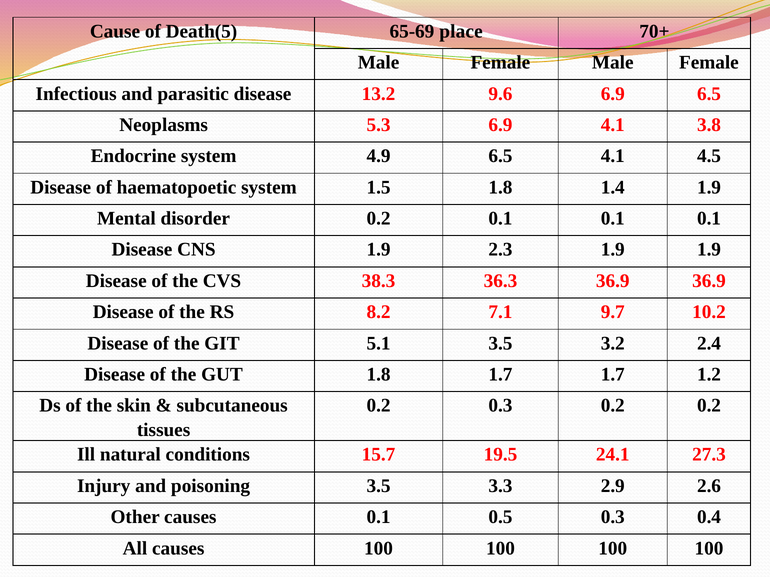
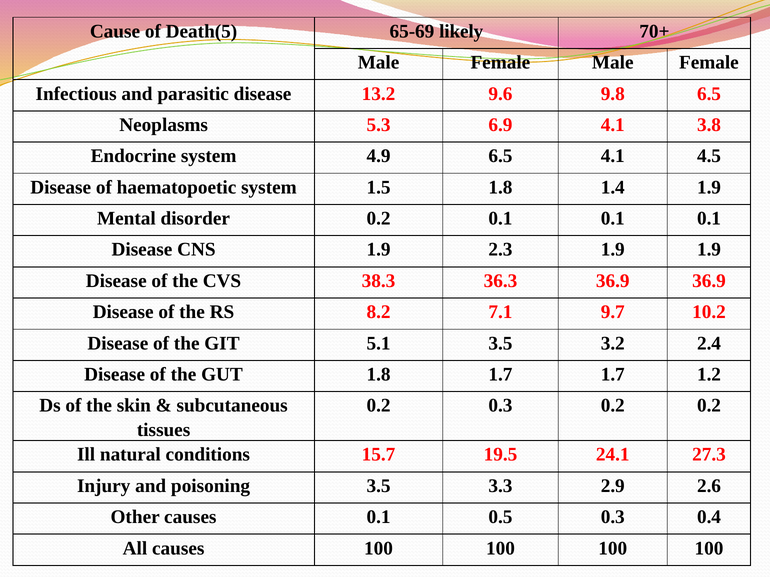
place: place -> likely (461, 31)
9.6 6.9: 6.9 -> 9.8 (613, 94)
